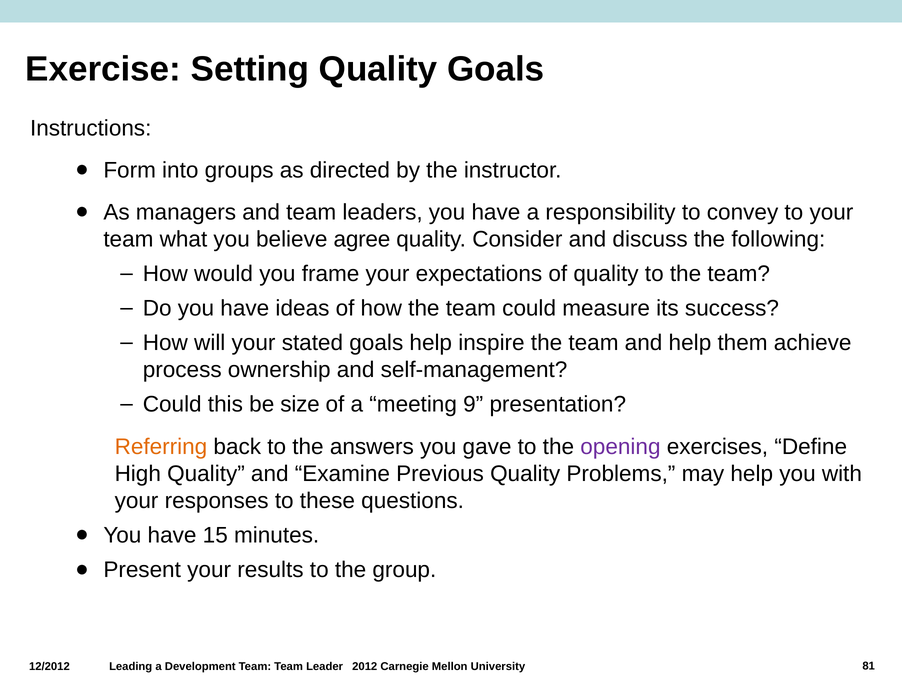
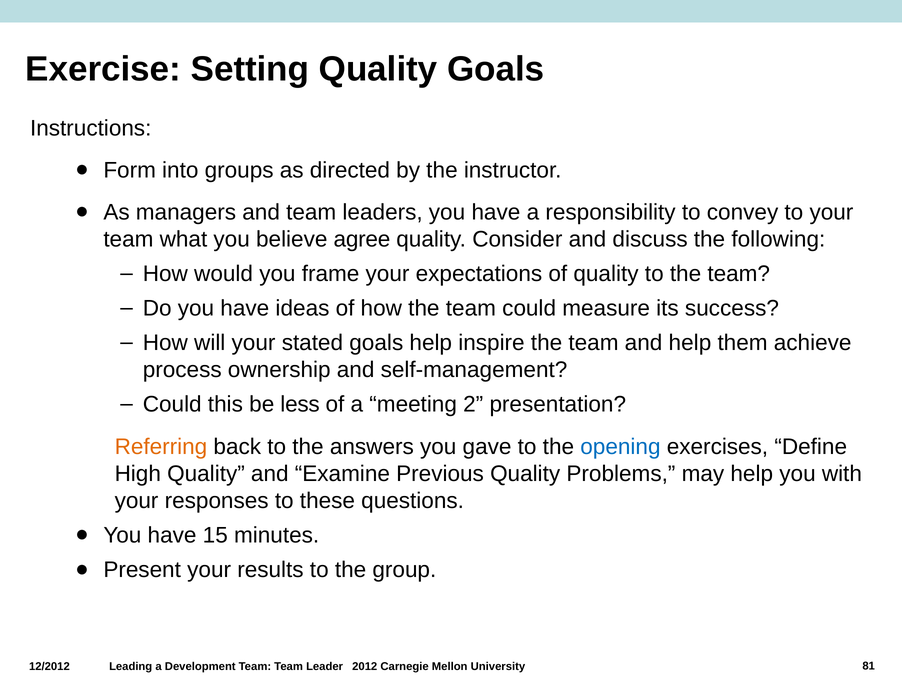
size: size -> less (300, 405)
9: 9 -> 2 (473, 405)
opening colour: purple -> blue (620, 447)
